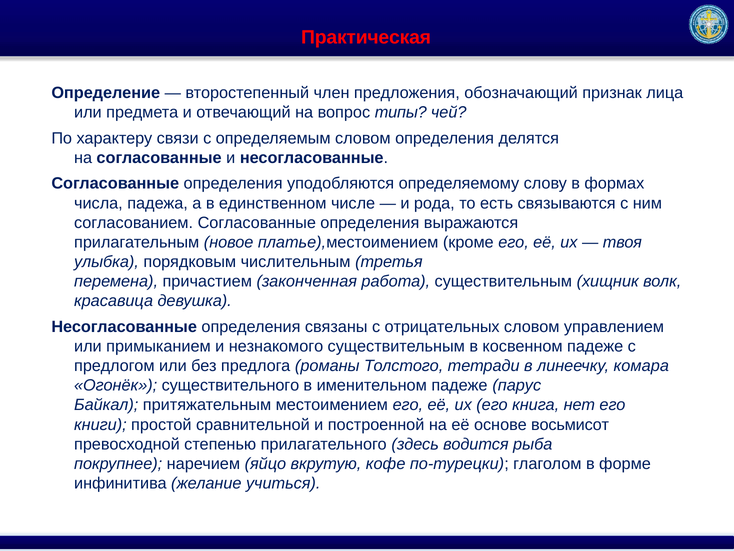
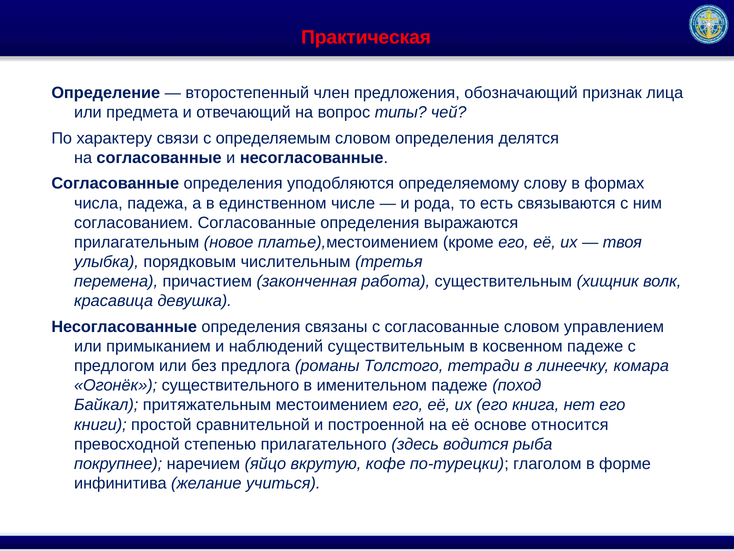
с отрицательных: отрицательных -> согласованные (442, 326)
незнакомого: незнакомого -> наблюдений (276, 346)
парус: парус -> поход (517, 385)
восьмисот: восьмисот -> относится (570, 424)
